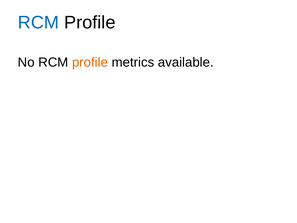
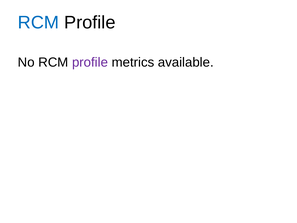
profile colour: orange -> purple (90, 62)
